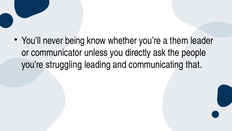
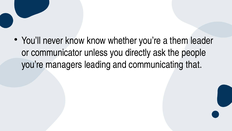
never being: being -> know (75, 40)
struggling: struggling -> managers (64, 64)
